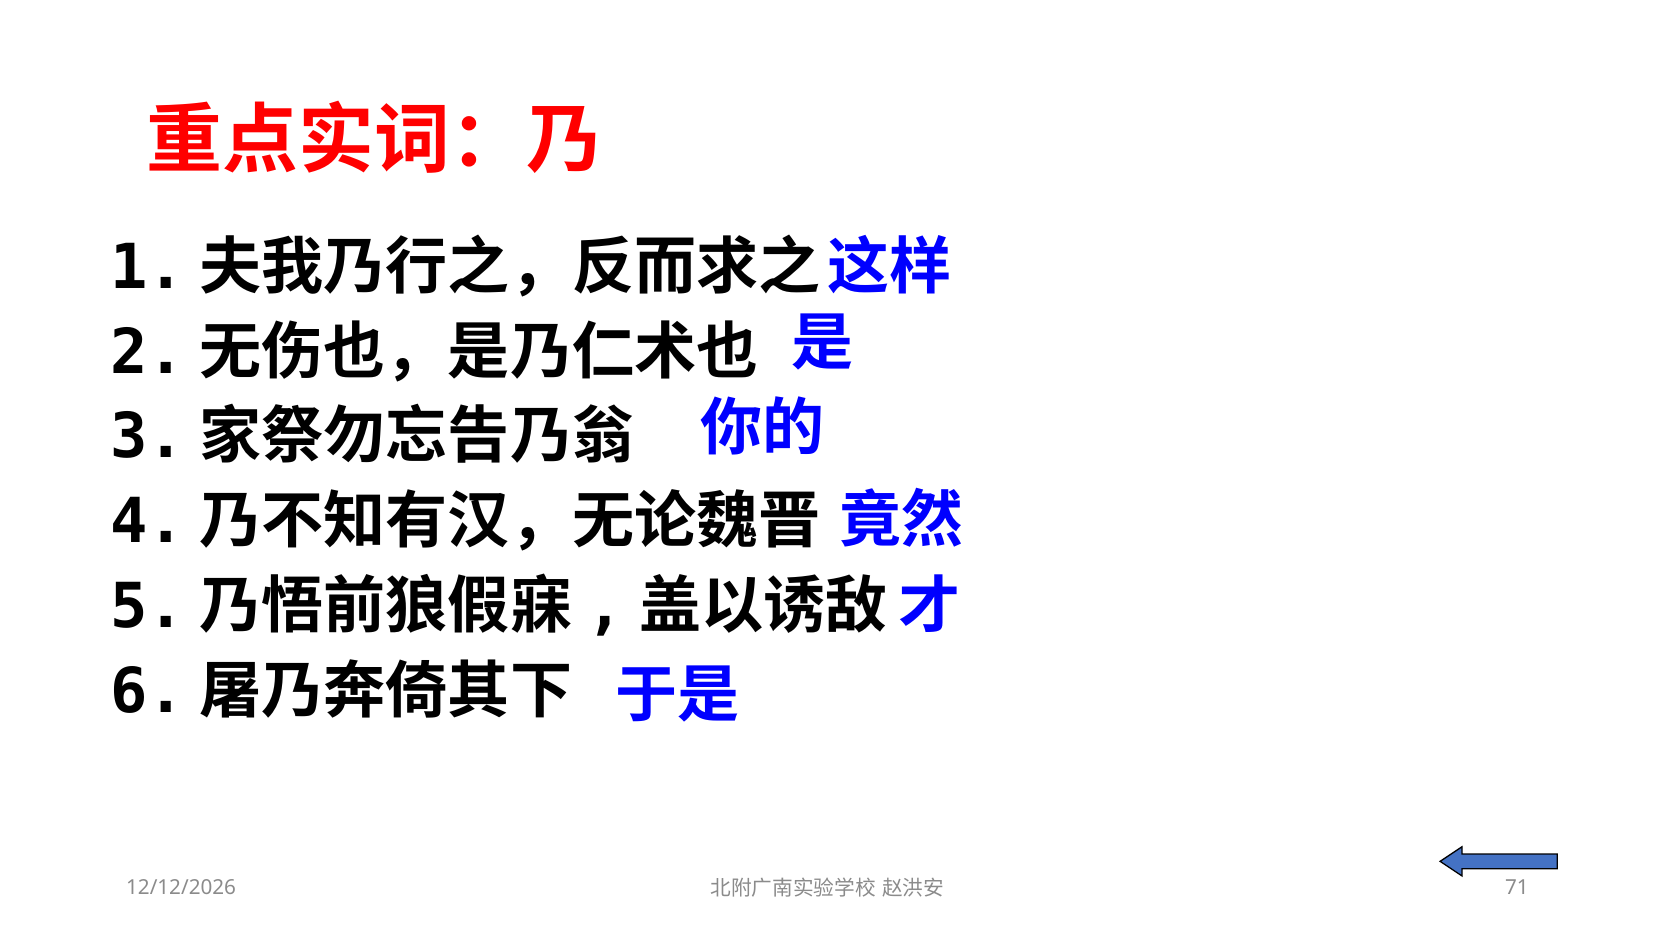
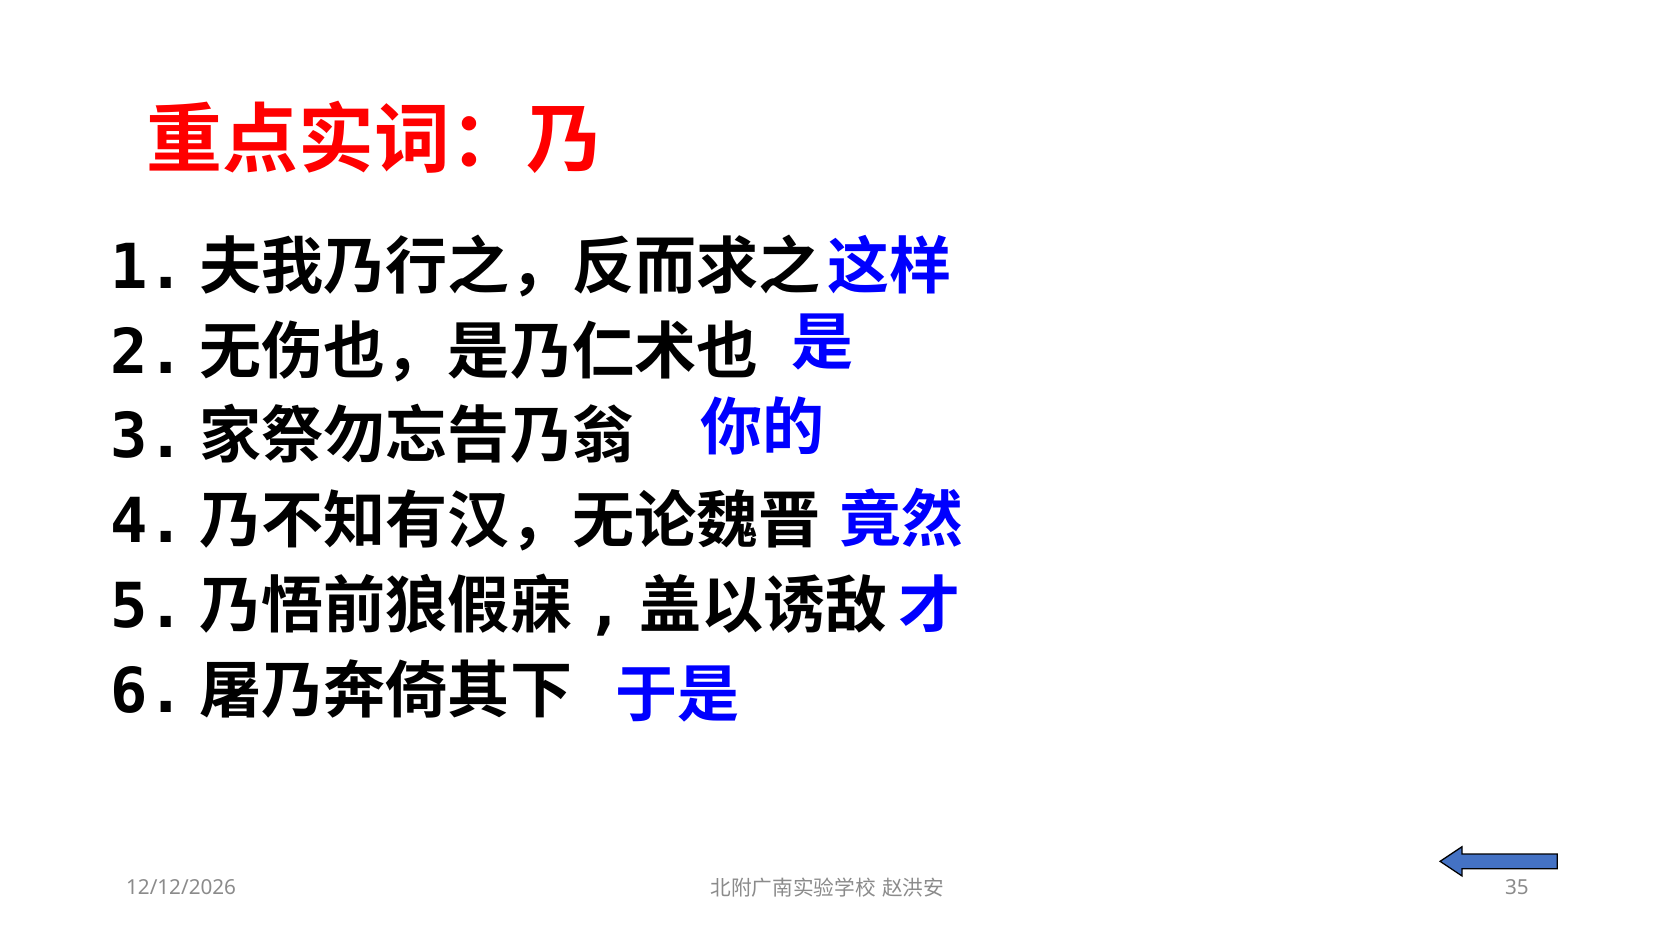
71: 71 -> 35 (1517, 887)
